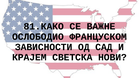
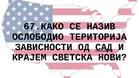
81.КАКО: 81.КАКО -> 67.КАКО (44, 26)
ВАЖНЕ: ВАЖНЕ -> НАЗИВ (101, 26)
ФРАНЦУСКОМ: ФРАНЦУСКОМ -> ТЕРИТОРИЈА (98, 37)
САД underline: none -> present (104, 47)
